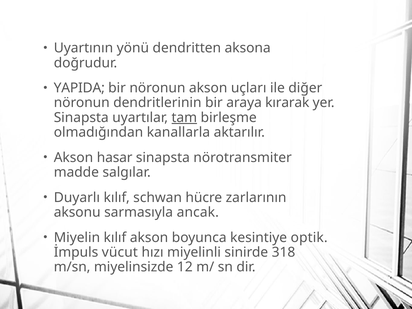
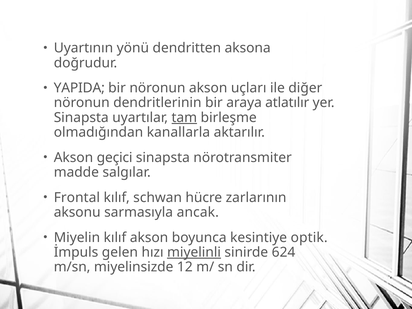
kırarak: kırarak -> atlatılır (287, 103)
hasar: hasar -> geçici (115, 158)
Duyarlı: Duyarlı -> Frontal (77, 198)
vücut: vücut -> gelen (120, 252)
miyelinli underline: none -> present (194, 252)
318: 318 -> 624 (284, 252)
